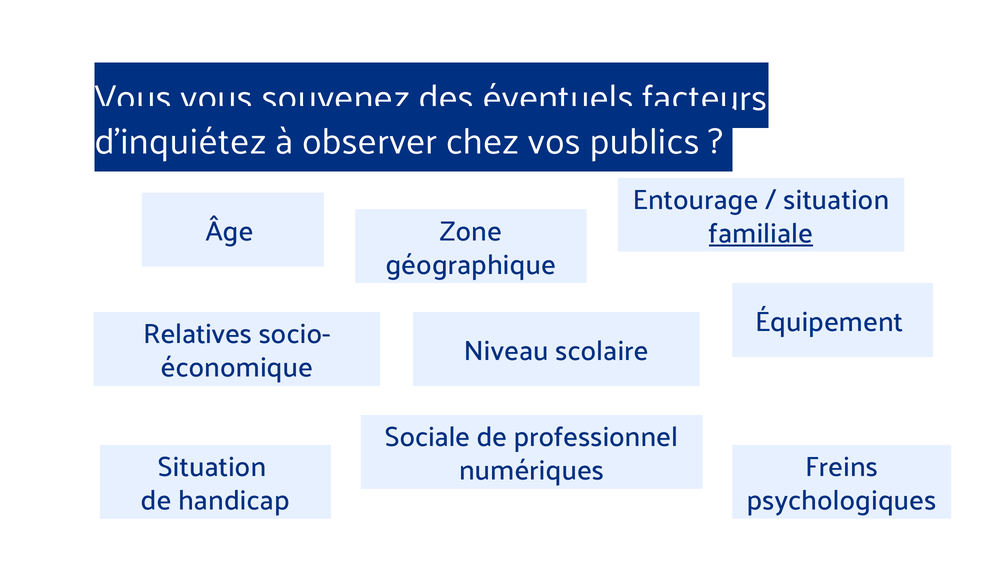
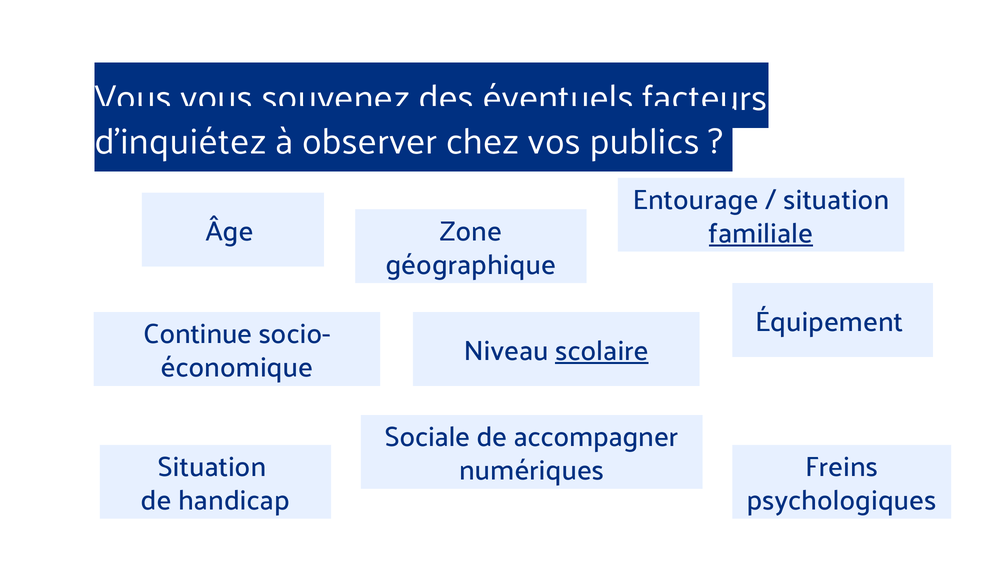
Relatives: Relatives -> Continue (198, 334)
scolaire underline: none -> present (602, 351)
professionnel: professionnel -> accompagner (596, 437)
